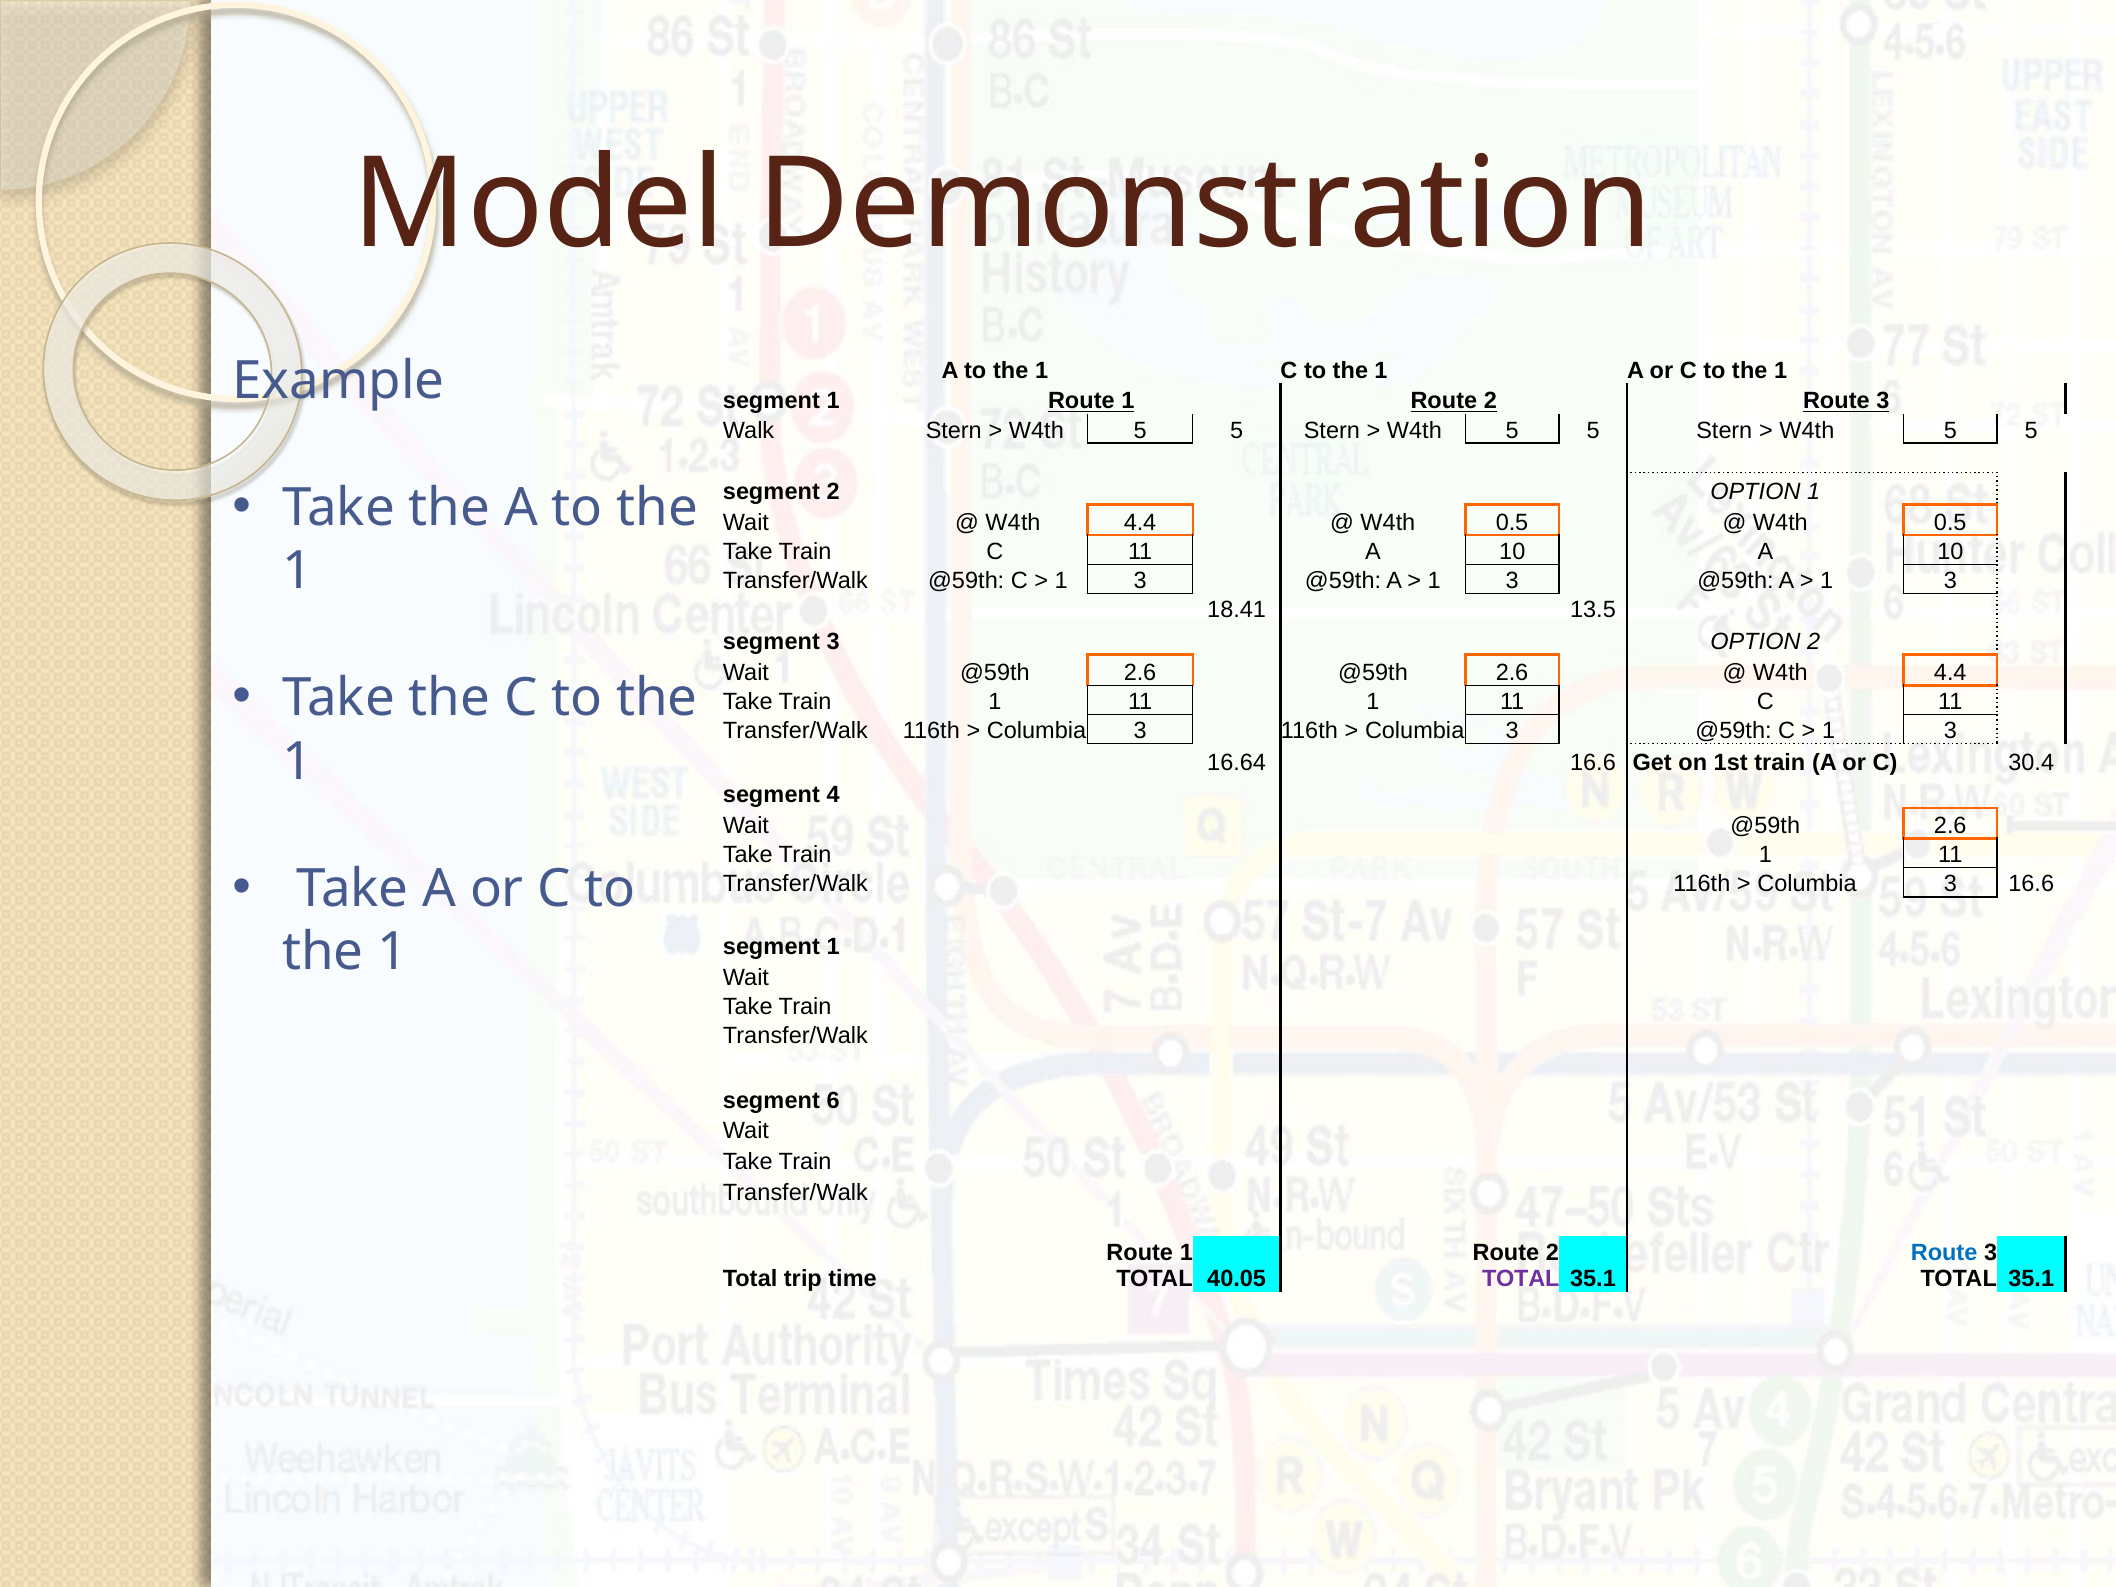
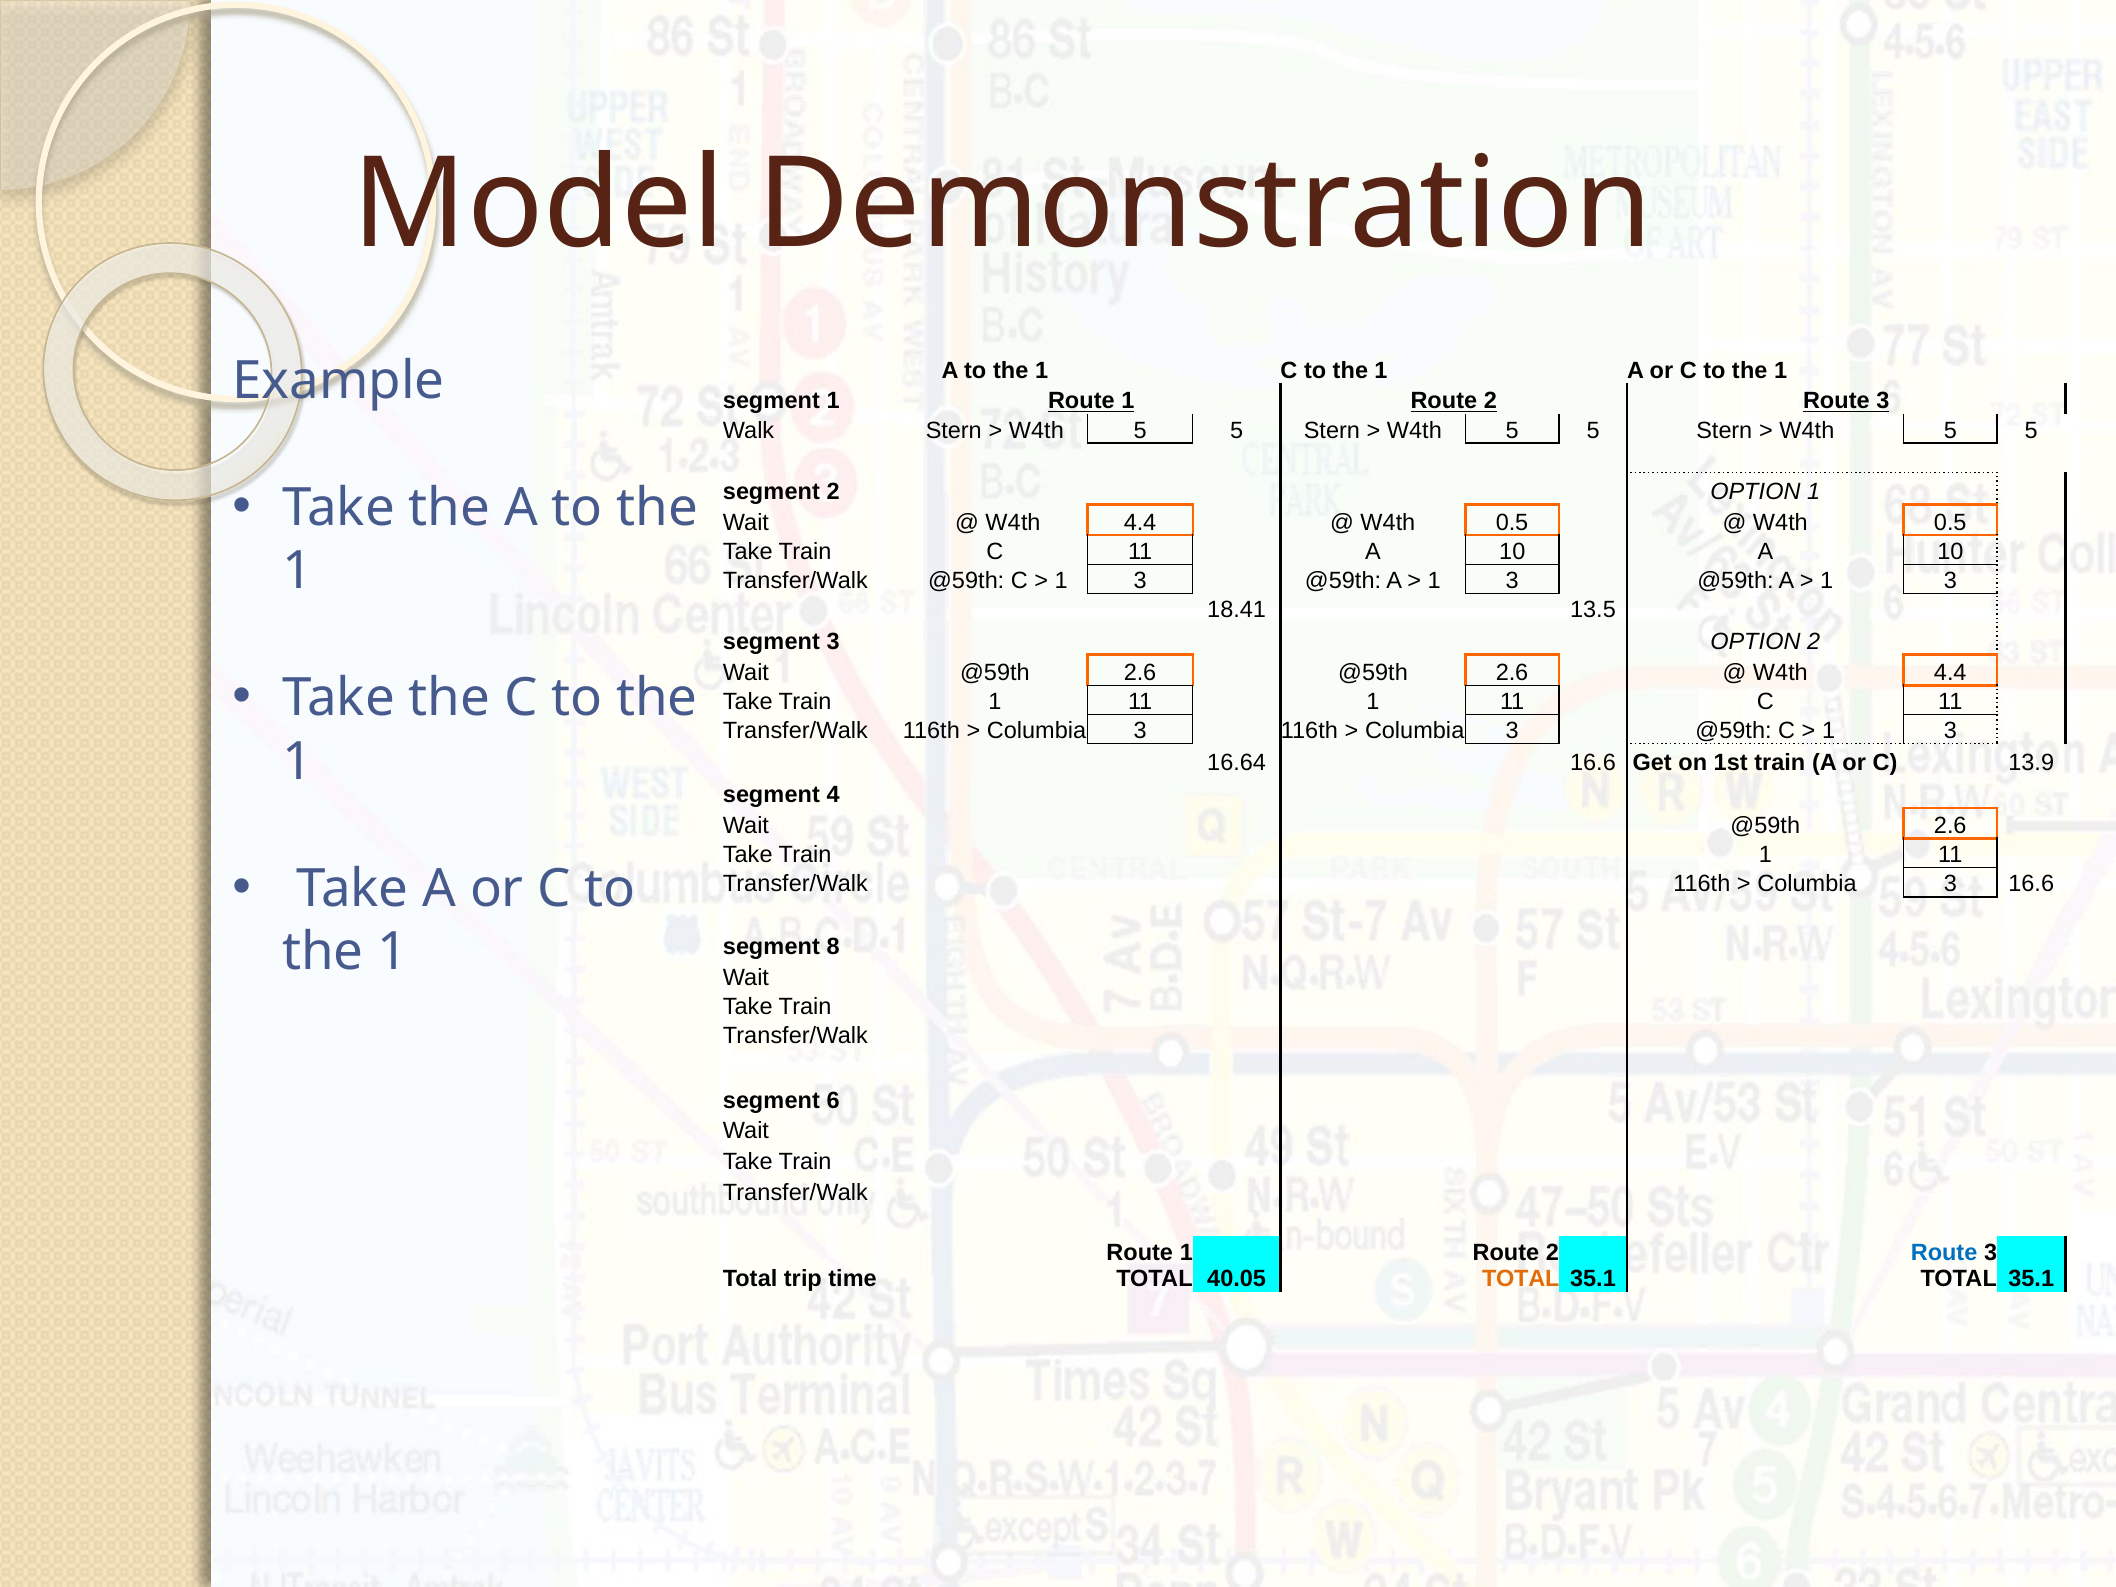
30.4: 30.4 -> 13.9 (2031, 763)
1: 1 -> 8 (833, 947)
TOTAL colour: purple -> orange (1521, 1279)
